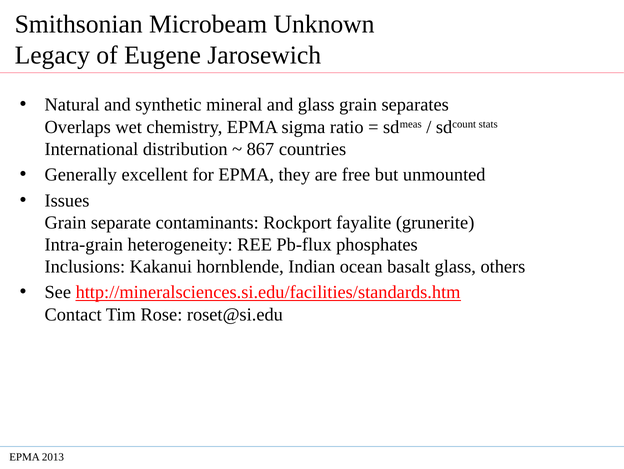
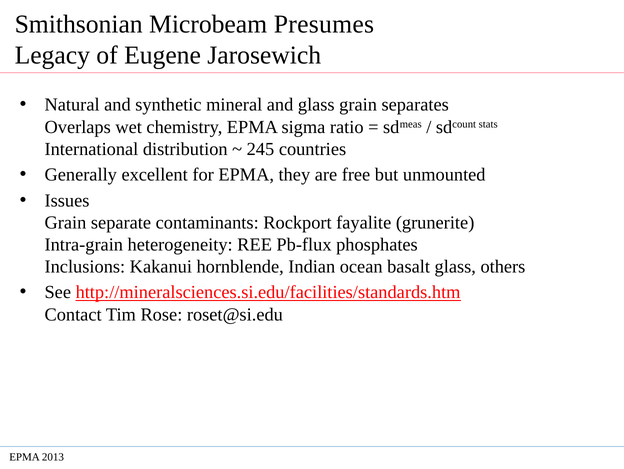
Unknown: Unknown -> Presumes (324, 24)
867: 867 -> 245 (260, 149)
